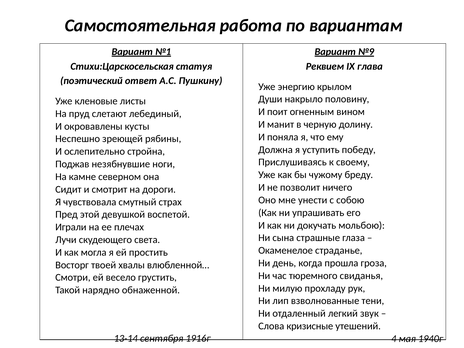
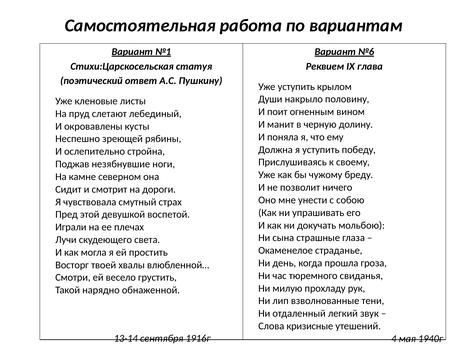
№9: №9 -> №6 (366, 52)
Уже энергию: энергию -> уступить (296, 87)
